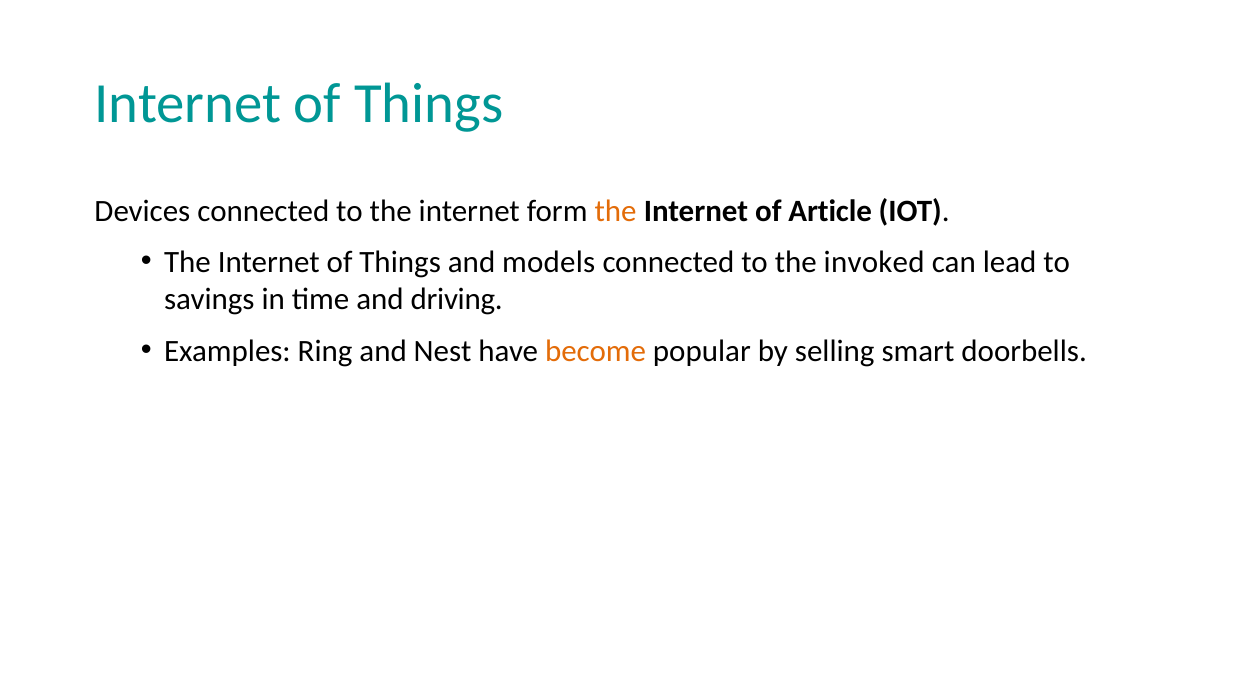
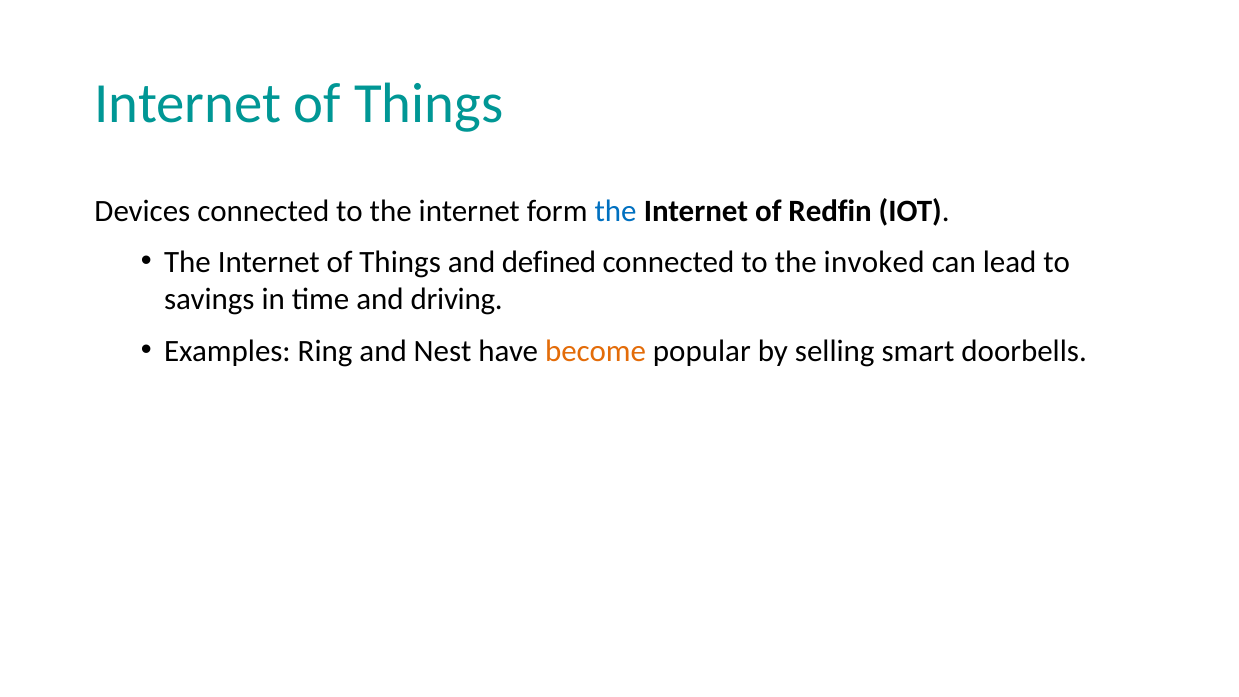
the colour: orange -> blue (616, 211)
Article: Article -> Redfin (830, 211)
models: models -> defined (549, 262)
